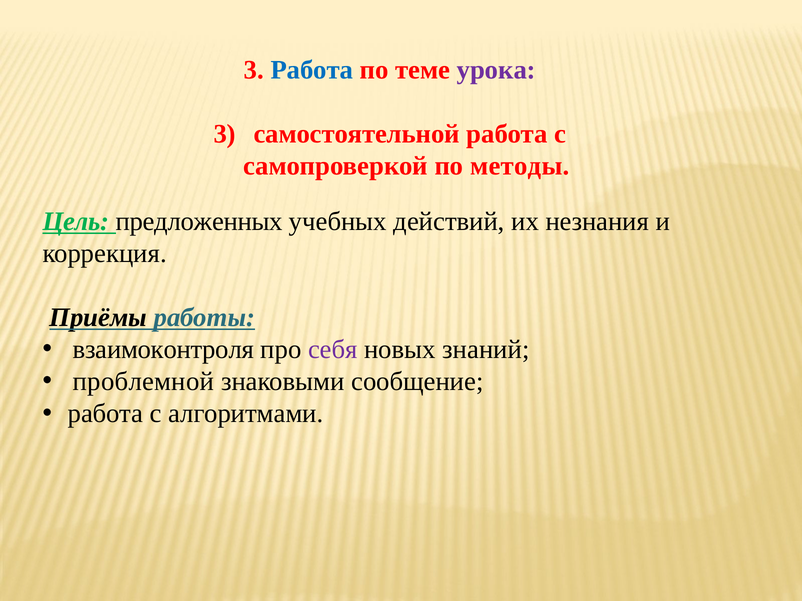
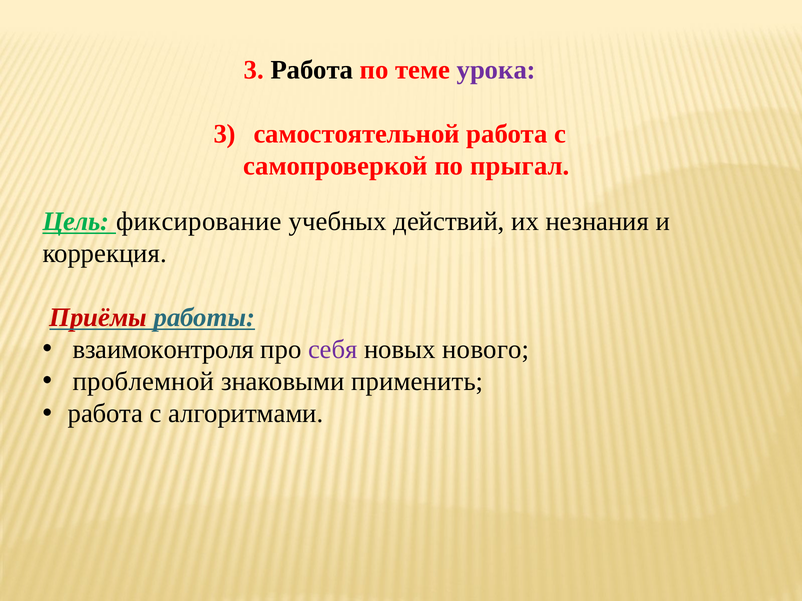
Работа colour: blue -> black (312, 70)
методы: методы -> прыгал (520, 166)
предложенных: предложенных -> фиксирование (199, 222)
Приёмы colour: black -> red (98, 318)
знаний: знаний -> нового (486, 350)
сообщение: сообщение -> применить (417, 382)
